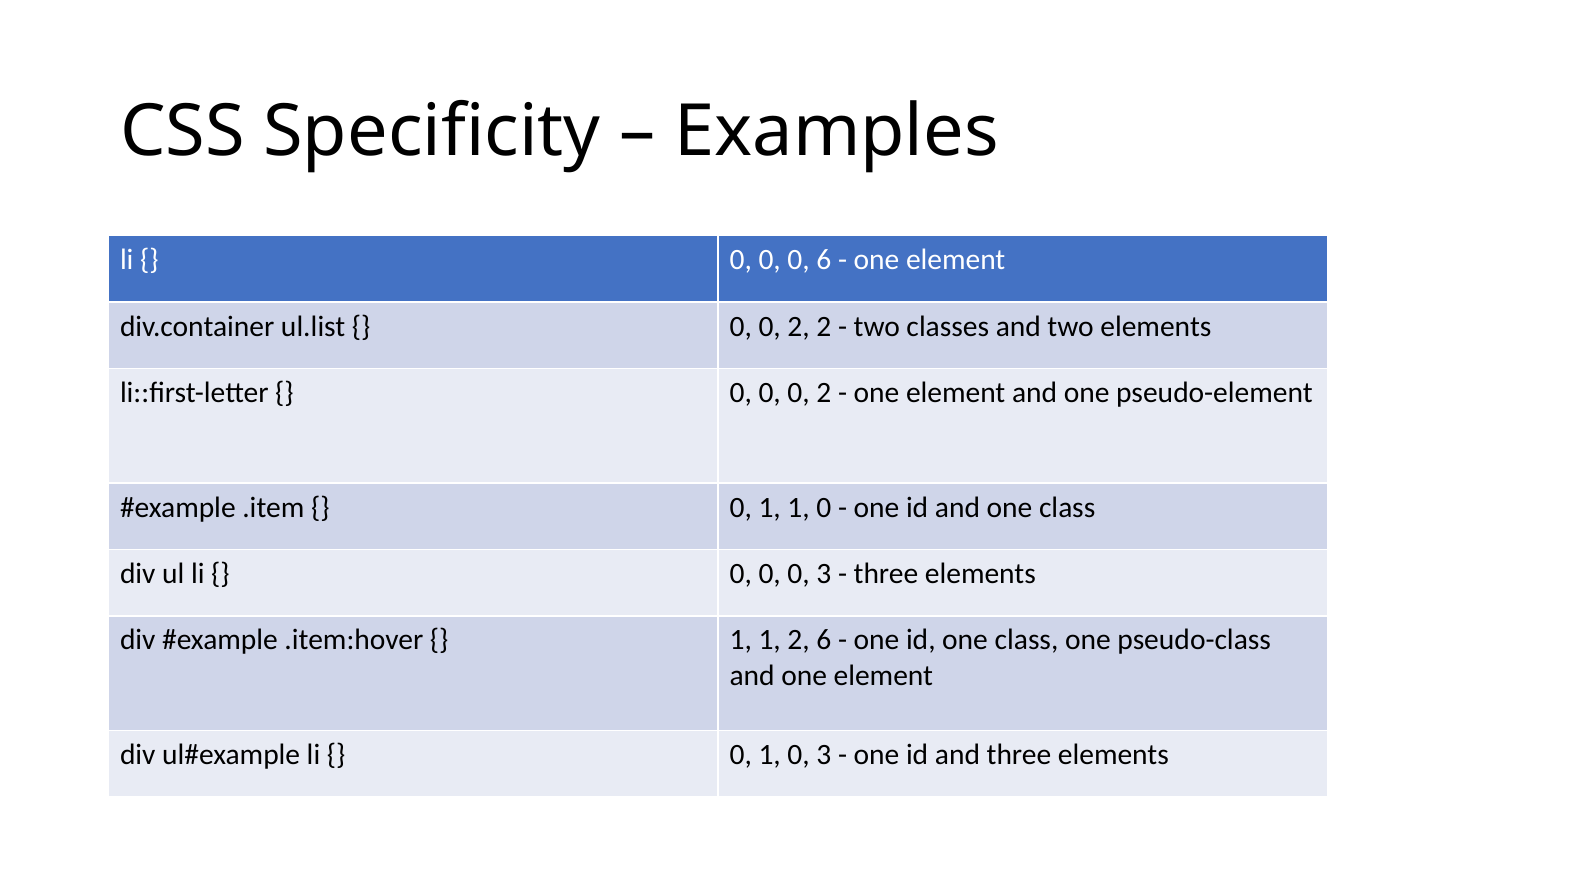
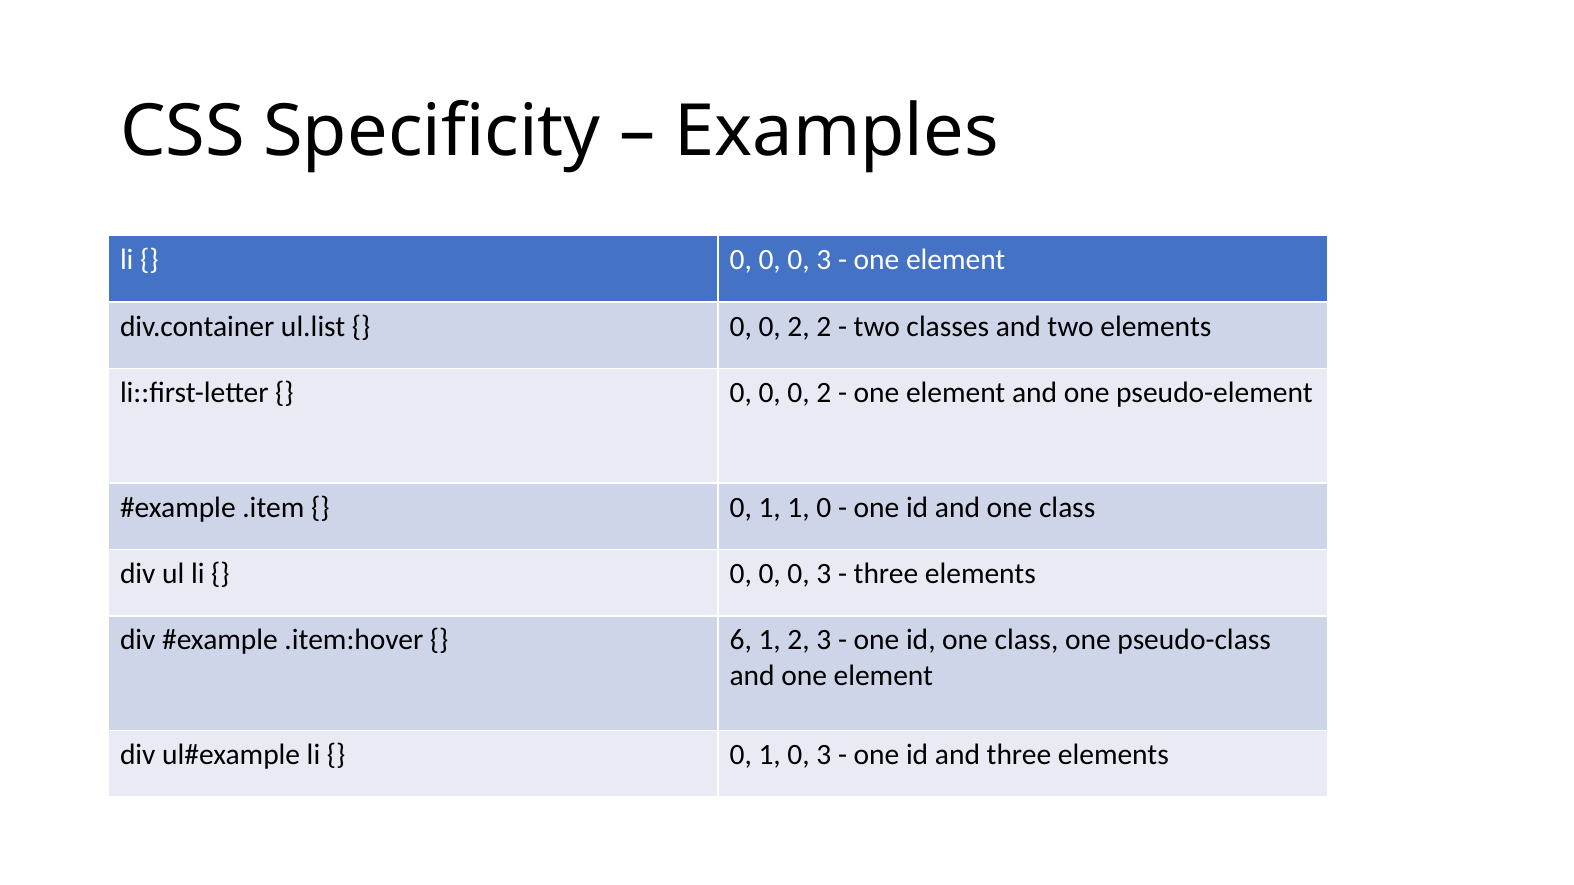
6: 6 -> 3 (824, 260)
1: 1 -> 6 (741, 641)
2 6: 6 -> 3 (824, 641)
